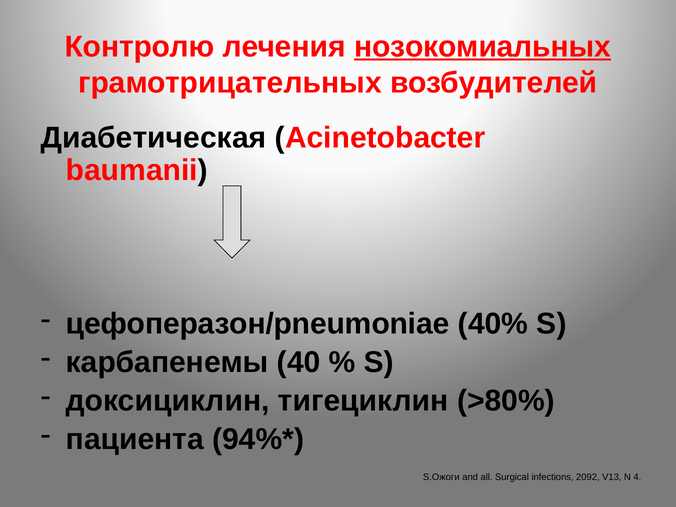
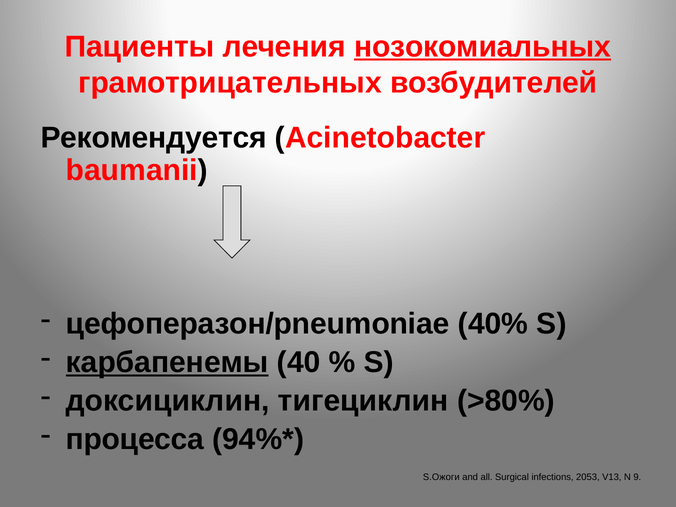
Контролю: Контролю -> Пациенты (140, 47)
Диабетическая: Диабетическая -> Рекомендуется (154, 138)
карбапенемы underline: none -> present (167, 363)
пациента: пациента -> процесса (135, 440)
2092: 2092 -> 2053 (588, 477)
4: 4 -> 9 (637, 477)
